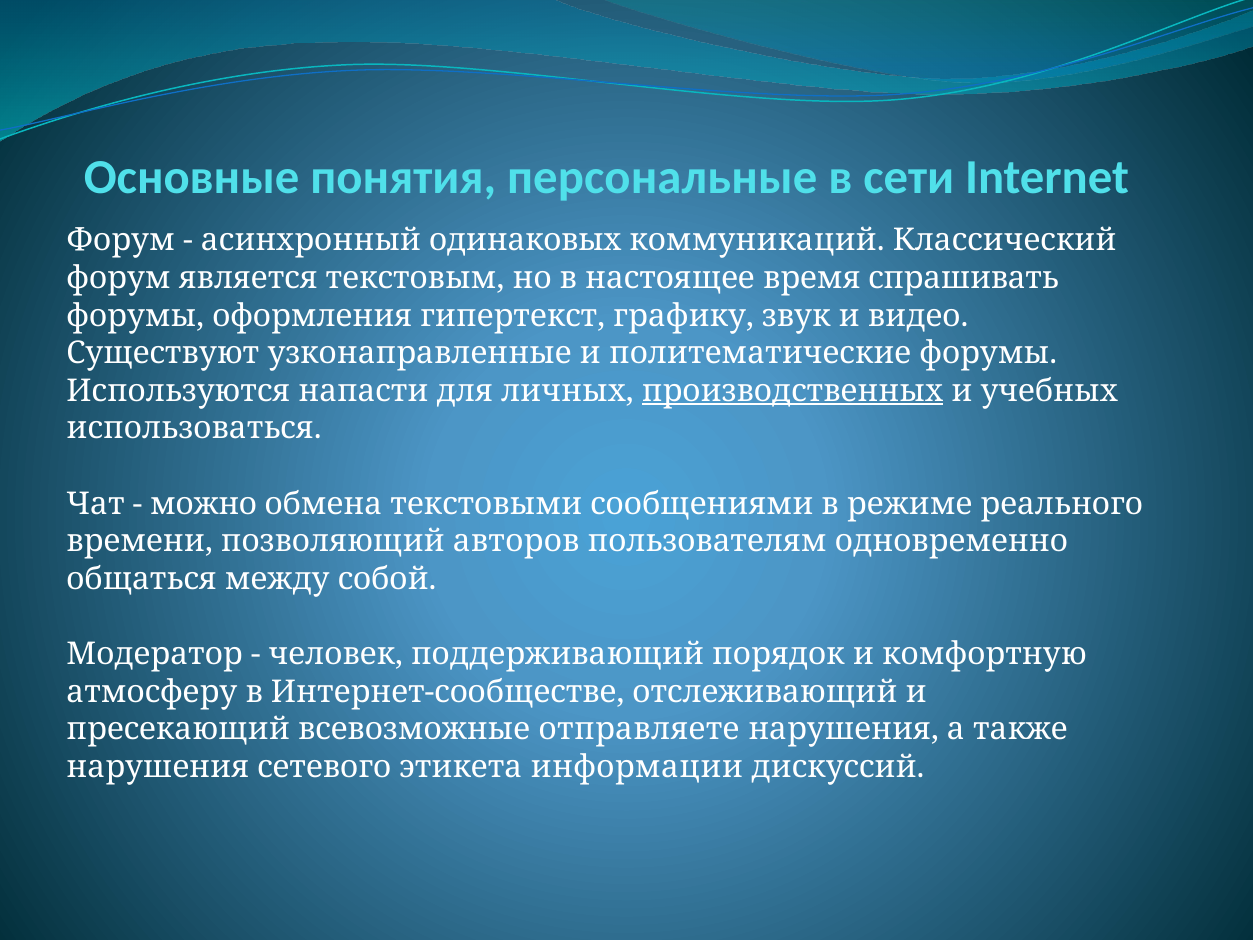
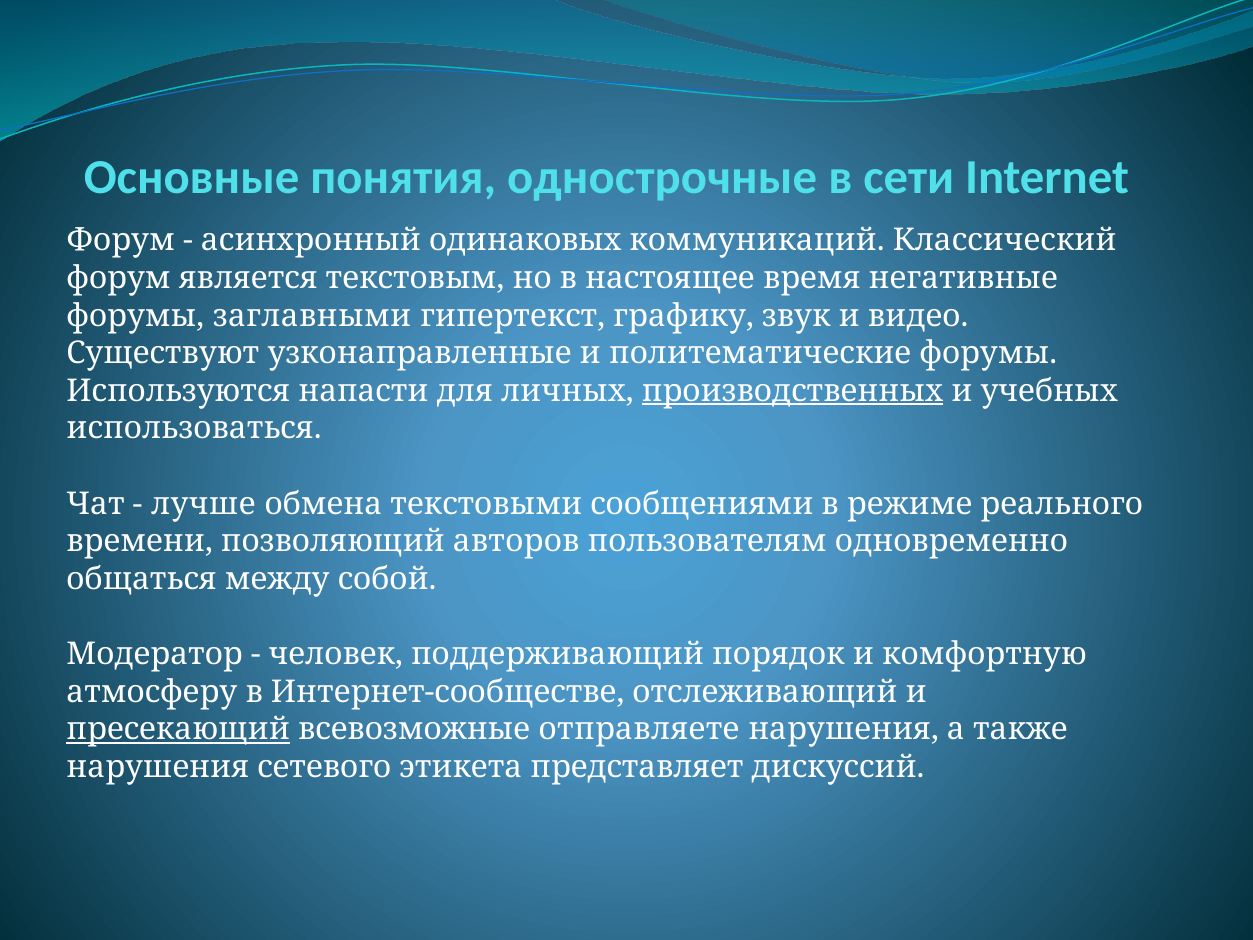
персональные: персональные -> однострочные (662, 178)
спрашивать: спрашивать -> негативные (963, 278)
оформления: оформления -> заглавными (312, 316)
можно: можно -> лучше (203, 504)
пресекающий underline: none -> present (178, 729)
информации: информации -> представляет (637, 767)
